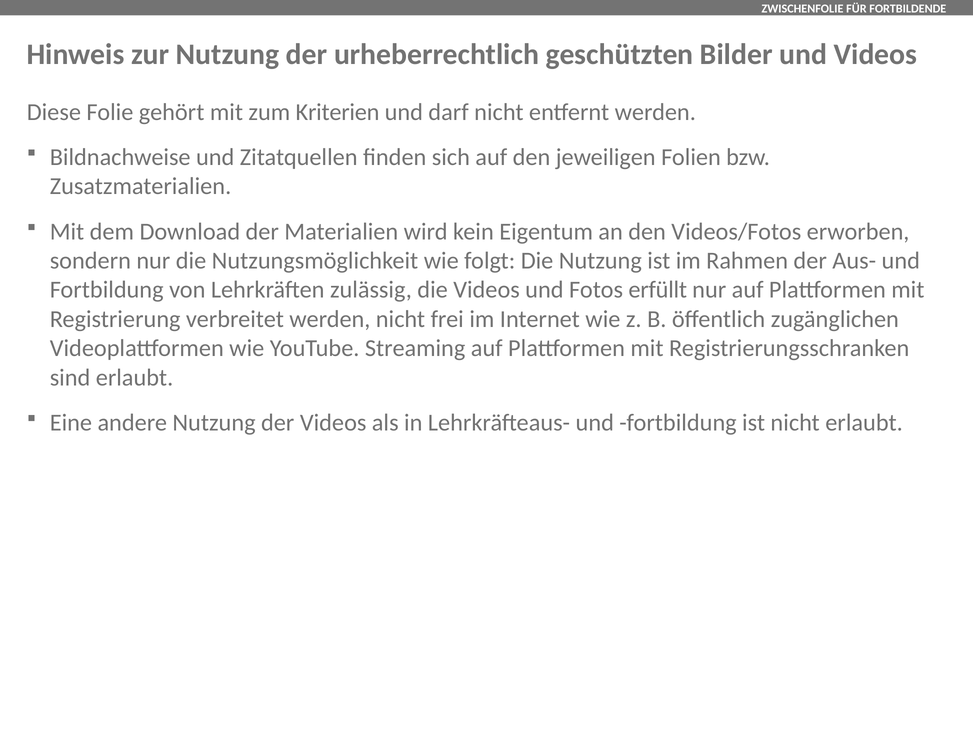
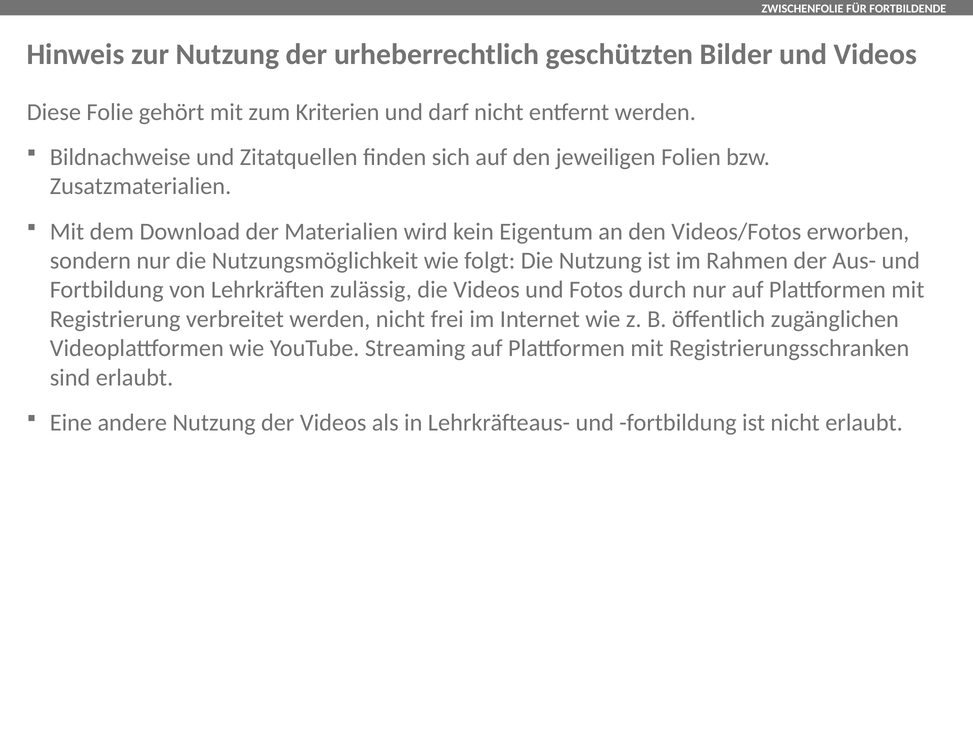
erfüllt: erfüllt -> durch (658, 290)
